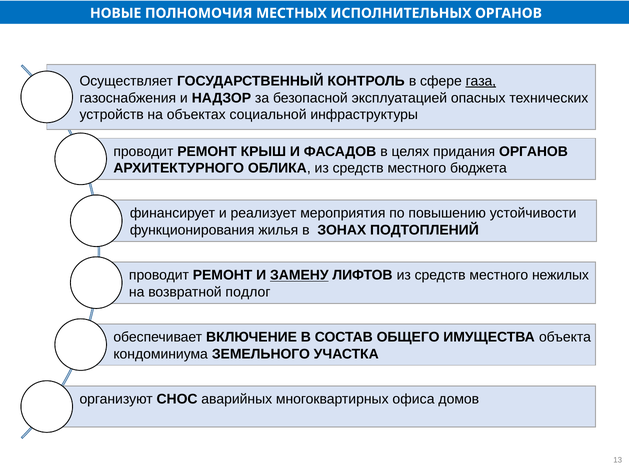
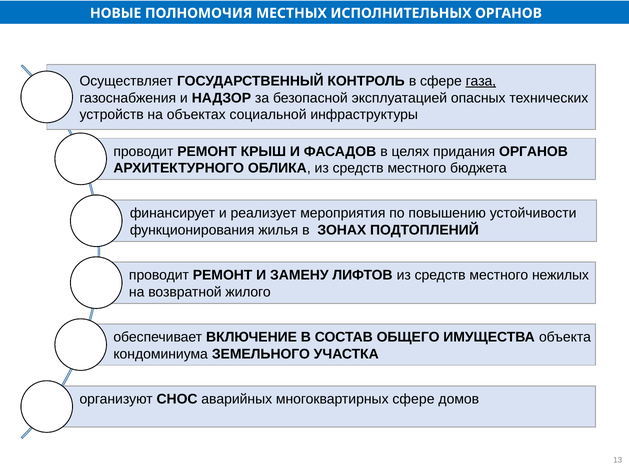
ЗАМЕНУ underline: present -> none (299, 275)
подлог: подлог -> жилого (248, 292)
многоквартирных офиса: офиса -> сфере (413, 399)
